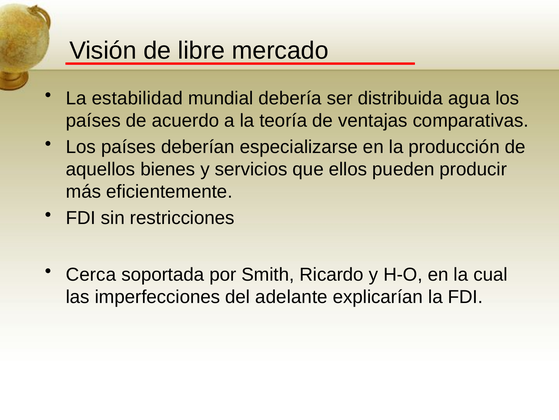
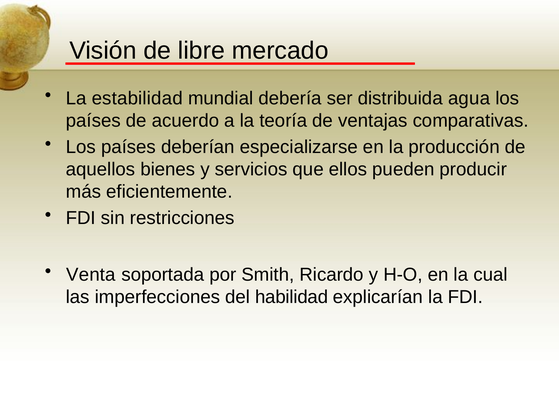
Cerca: Cerca -> Venta (91, 274)
adelante: adelante -> habilidad (292, 296)
